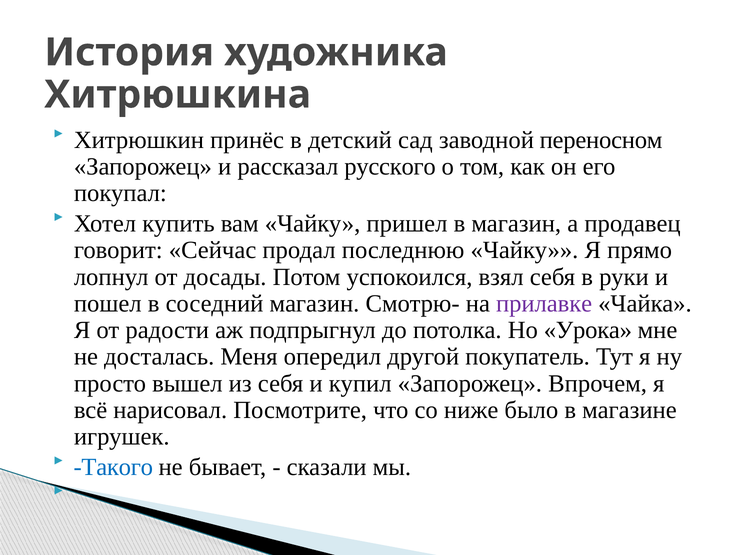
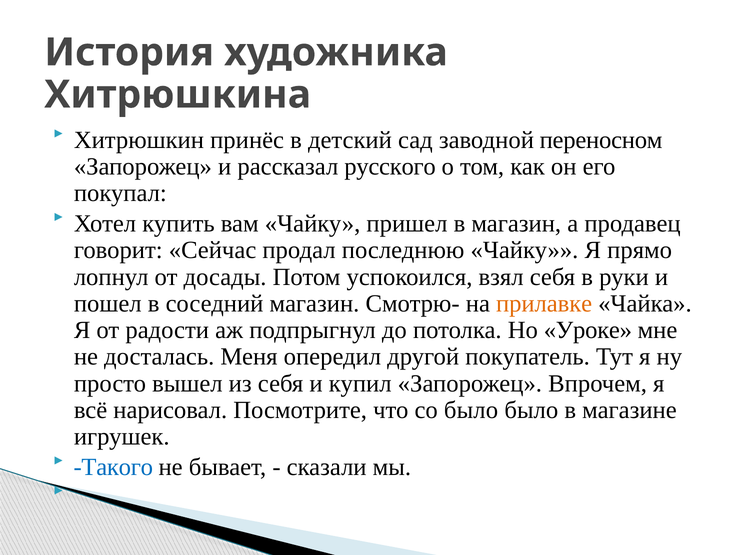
прилавке colour: purple -> orange (544, 304)
Урока: Урока -> Уроке (588, 330)
со ниже: ниже -> было (471, 410)
